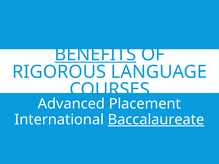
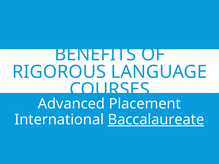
BENEFITS underline: present -> none (95, 54)
